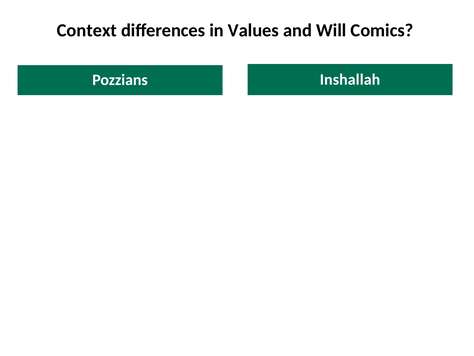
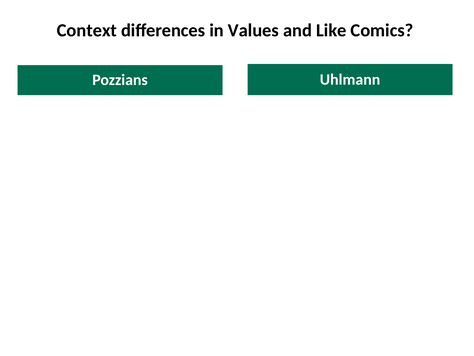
Will: Will -> Like (331, 30)
Inshallah: Inshallah -> Uhlmann (350, 79)
